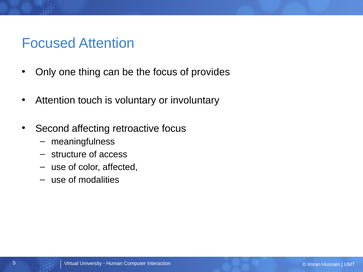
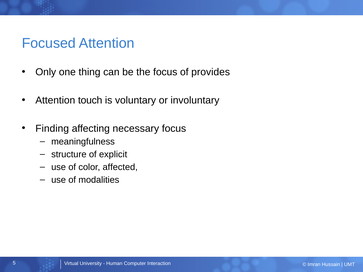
Second: Second -> Finding (52, 129)
retroactive: retroactive -> necessary (136, 129)
access: access -> explicit (113, 155)
